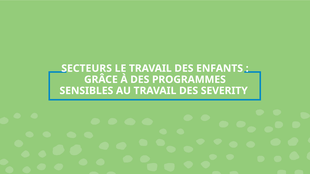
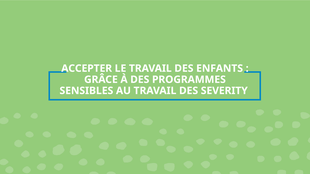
SECTEURS: SECTEURS -> ACCEPTER (87, 69)
